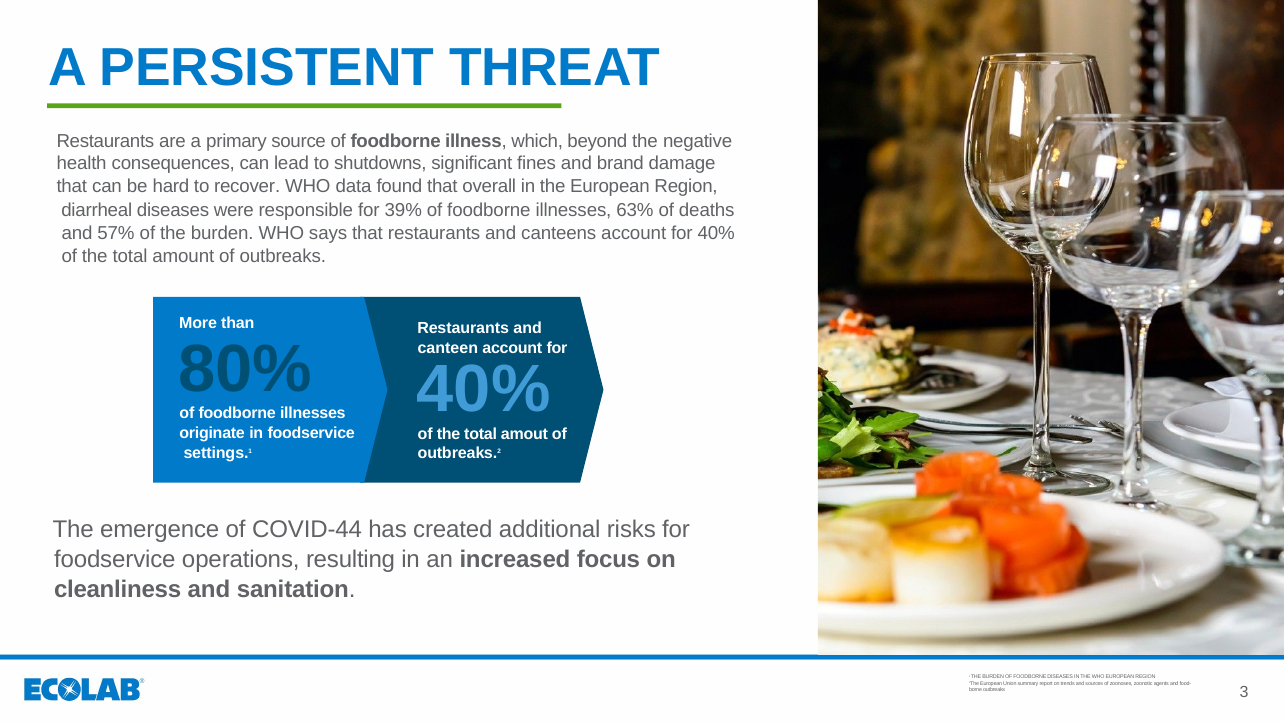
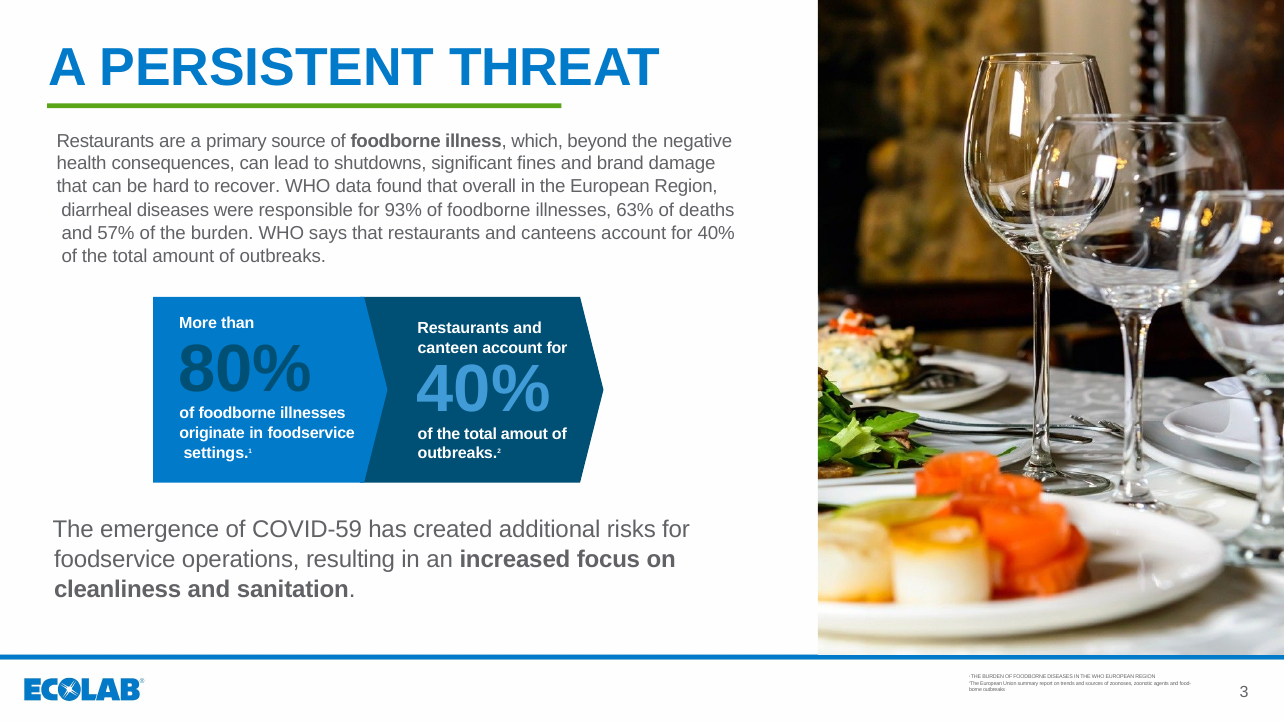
39%: 39% -> 93% (403, 210)
COVID-44: COVID-44 -> COVID-59 (307, 529)
